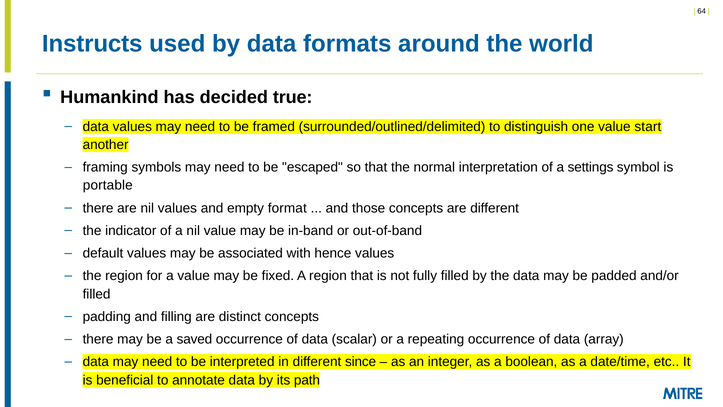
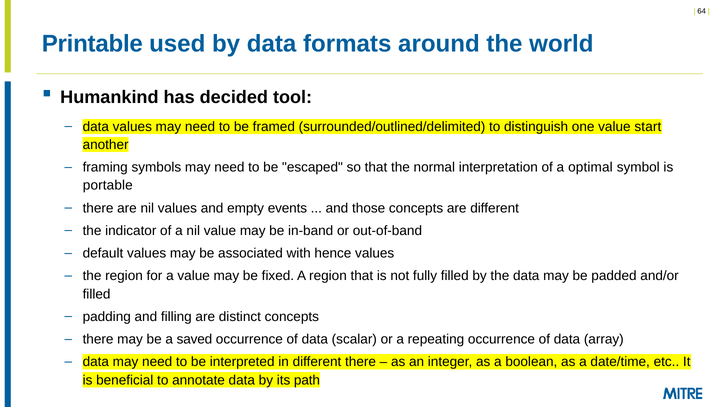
Instructs: Instructs -> Printable (92, 44)
true: true -> tool (293, 97)
settings: settings -> optimal (590, 167)
format: format -> events (287, 208)
different since: since -> there (361, 362)
